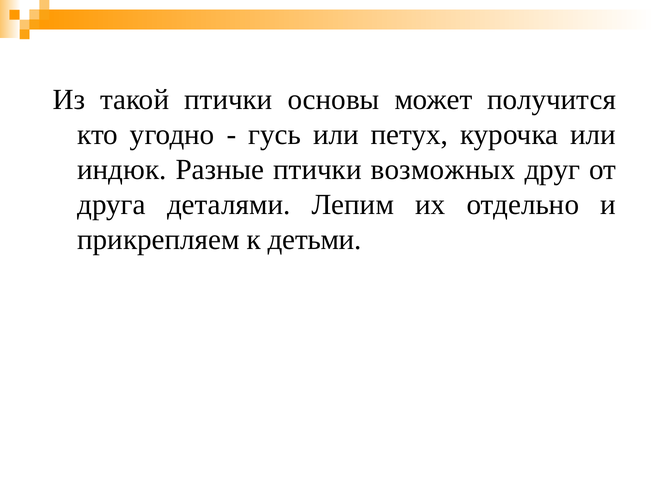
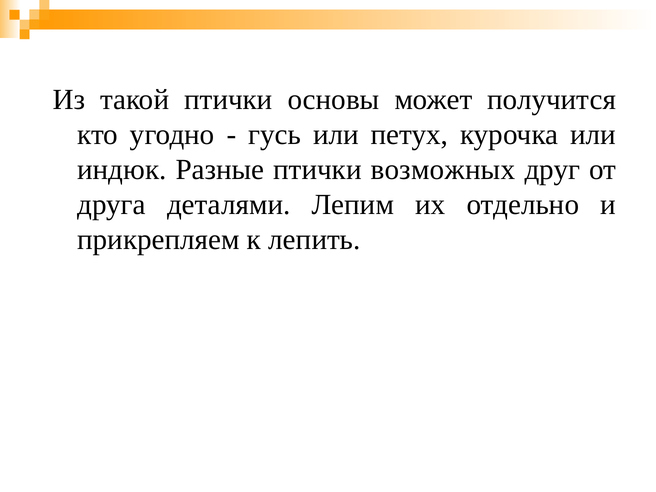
детьми: детьми -> лепить (314, 240)
